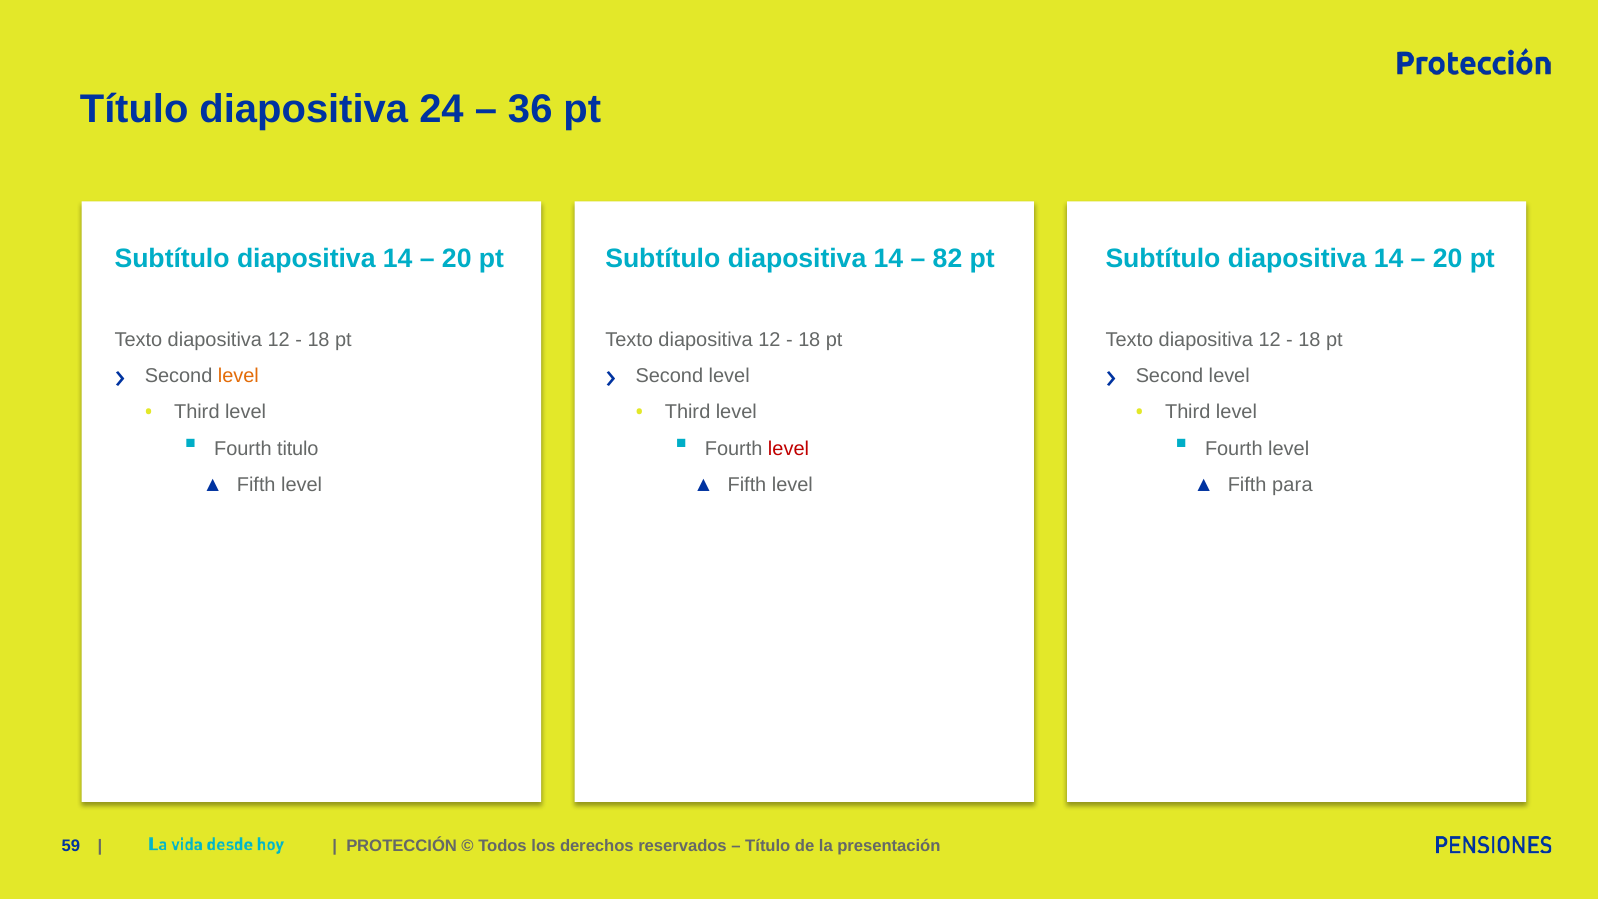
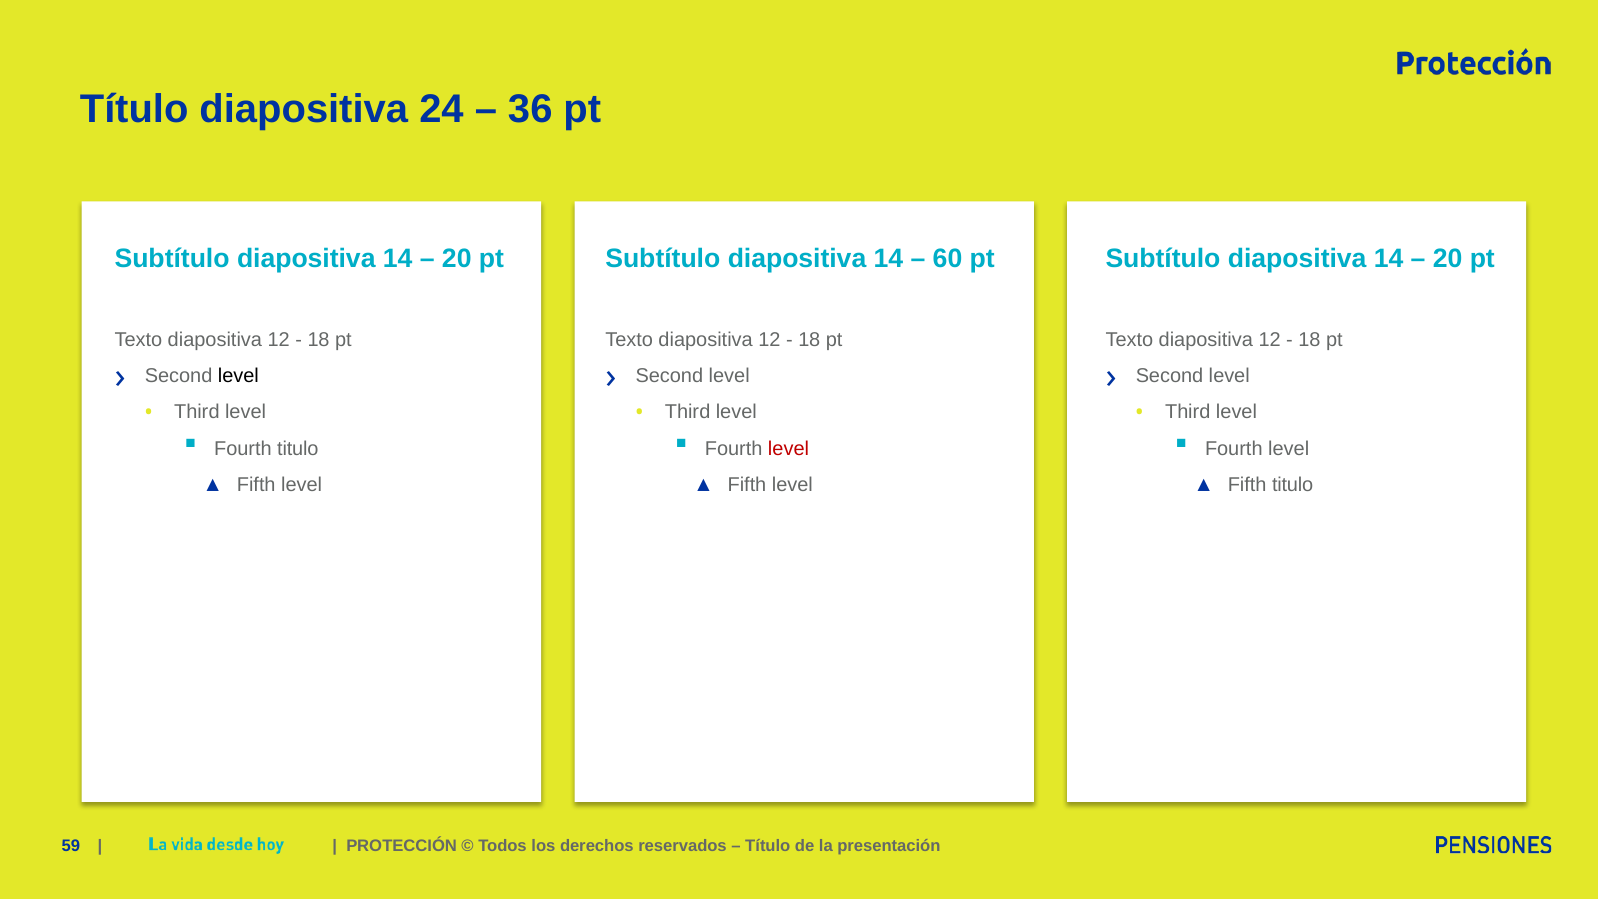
82: 82 -> 60 (948, 259)
level colour: orange -> black (238, 376)
Fifth para: para -> titulo (1293, 485)
